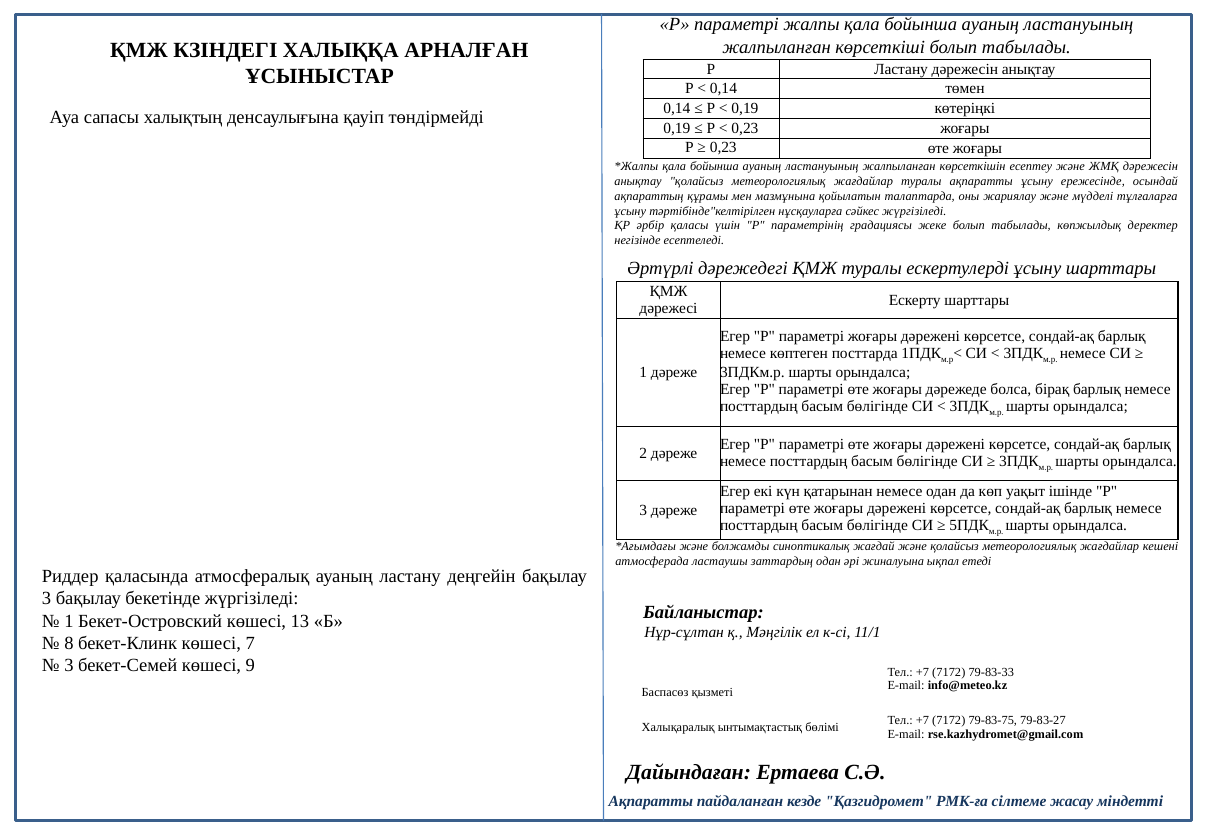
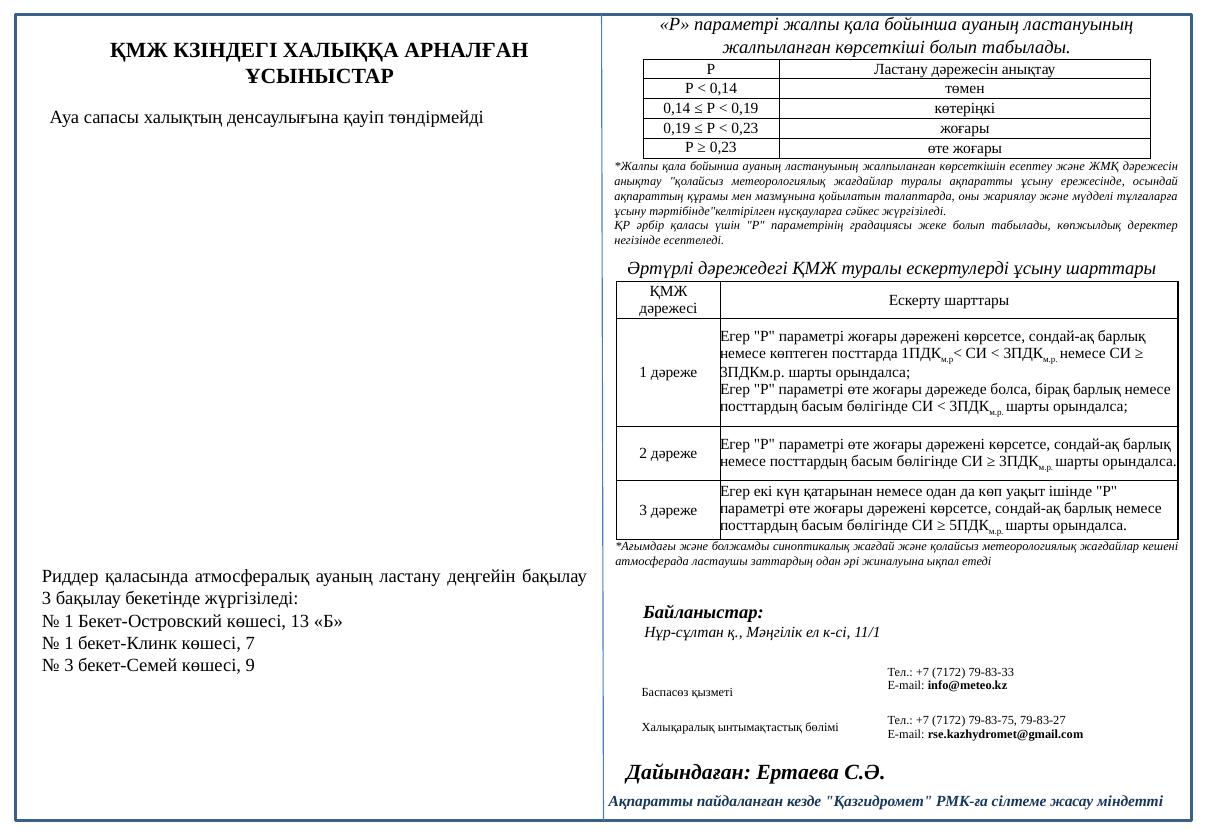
8: 8 -> 1 (69, 644)
